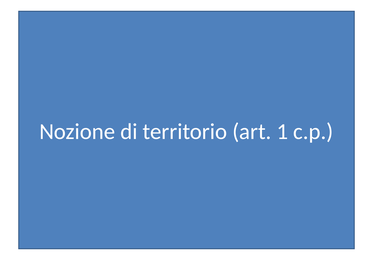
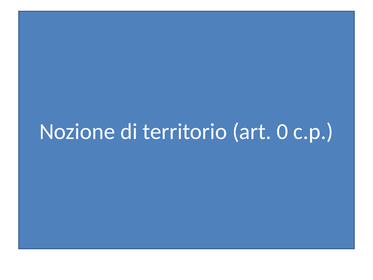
1: 1 -> 0 (282, 131)
